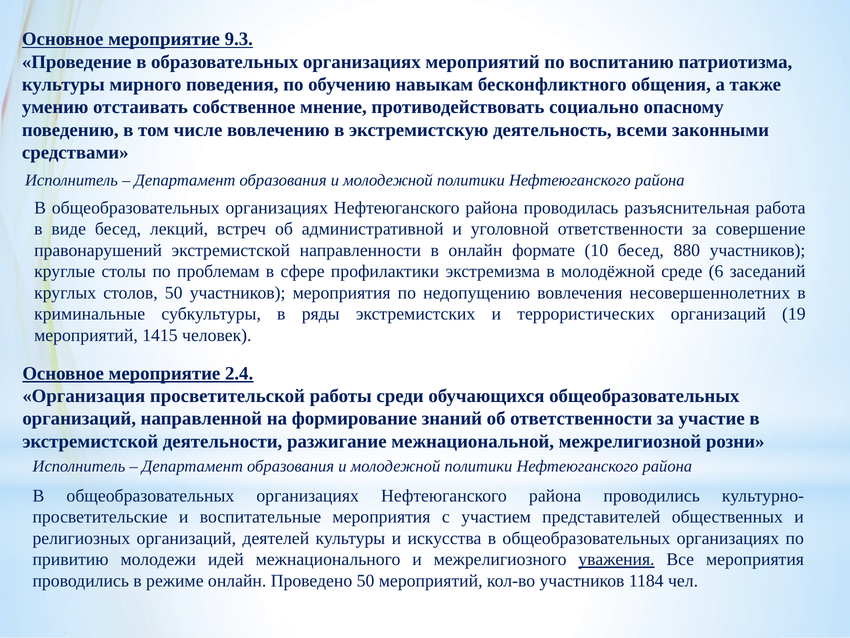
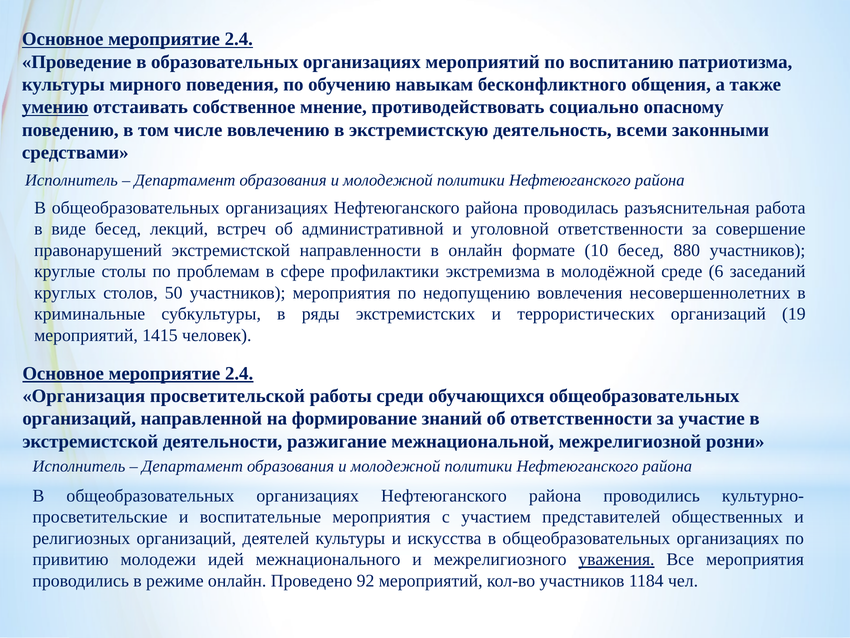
9.3: 9.3 -> 2.4 (239, 39)
умению underline: none -> present (55, 107)
Проведено 50: 50 -> 92 (366, 580)
